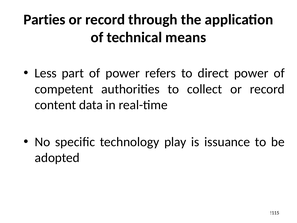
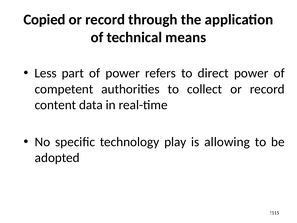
Parties: Parties -> Copied (44, 20)
issuance: issuance -> allowing (227, 142)
